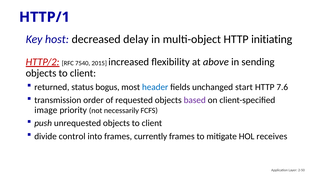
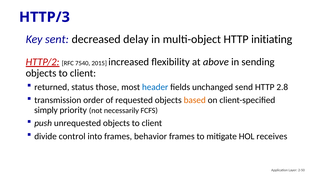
HTTP/1: HTTP/1 -> HTTP/3 (44, 17)
host: host -> sent (57, 39)
bogus: bogus -> those (107, 87)
start: start -> send (244, 87)
7.6: 7.6 -> 2.8 (282, 87)
based colour: purple -> orange (195, 100)
image: image -> simply (46, 110)
currently: currently -> behavior (151, 136)
